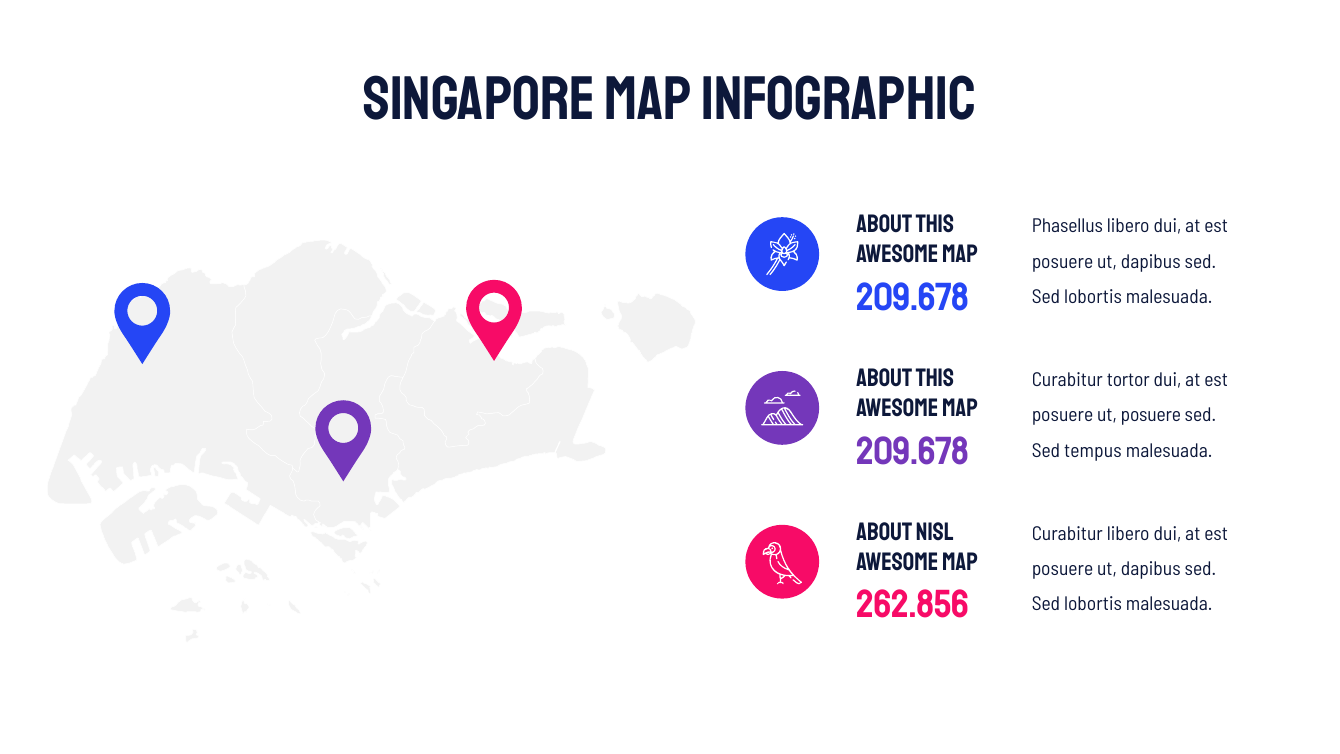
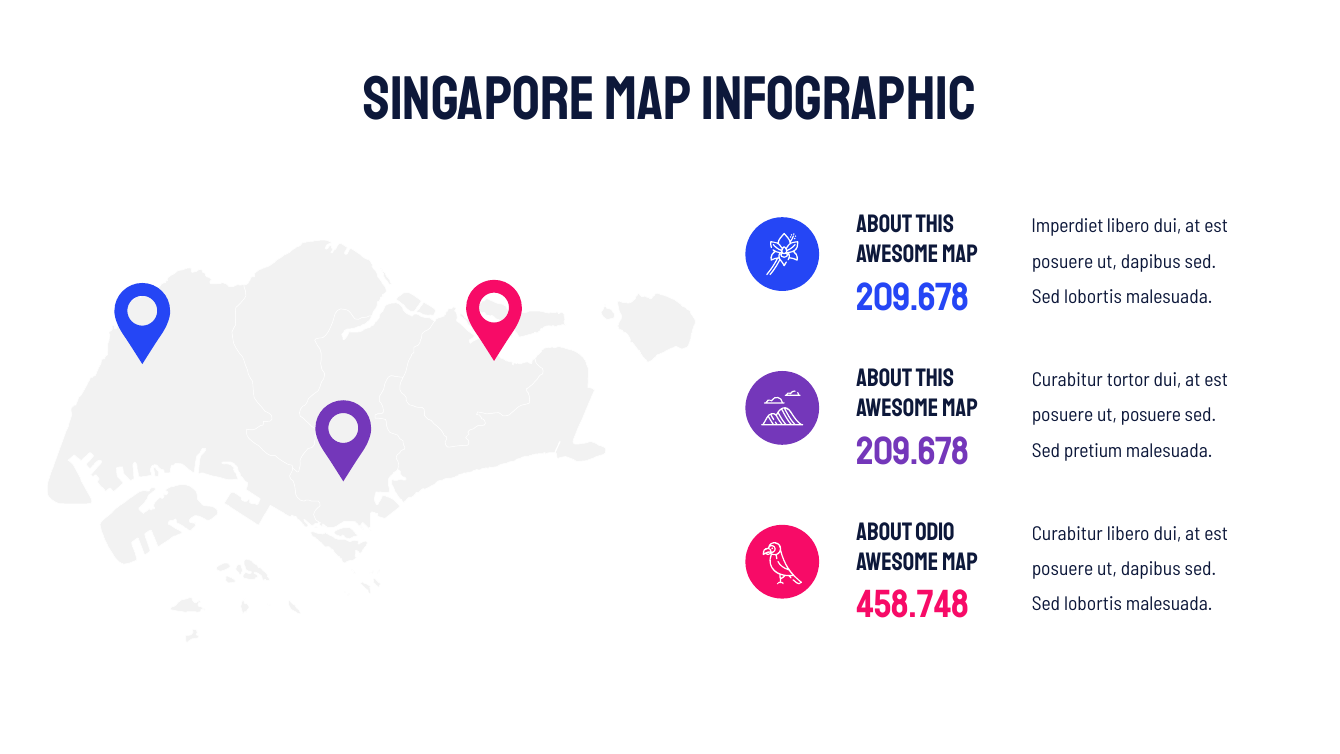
Phasellus: Phasellus -> Imperdiet (1067, 226)
tempus: tempus -> pretium (1093, 451)
Nisl: Nisl -> Odio (935, 532)
262.856: 262.856 -> 458.748 (913, 605)
